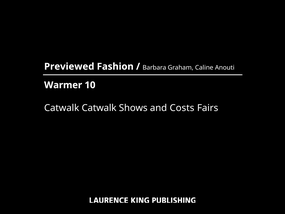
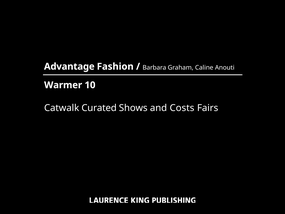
Previewed: Previewed -> Advantage (69, 66)
Catwalk Catwalk: Catwalk -> Curated (99, 108)
